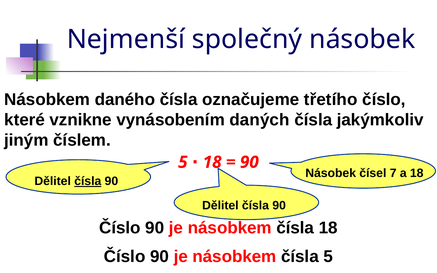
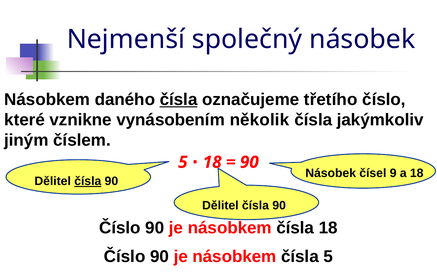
čísla underline: none -> present (179, 100)
daných: daných -> několik (260, 120)
7: 7 -> 9 (393, 173)
